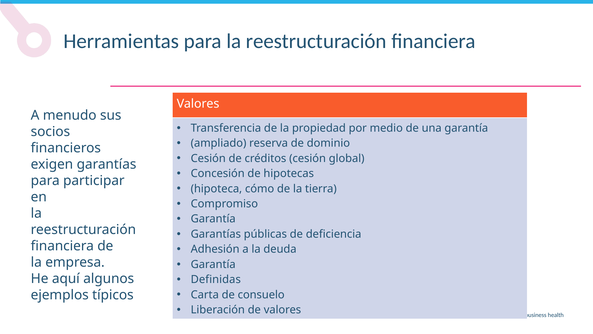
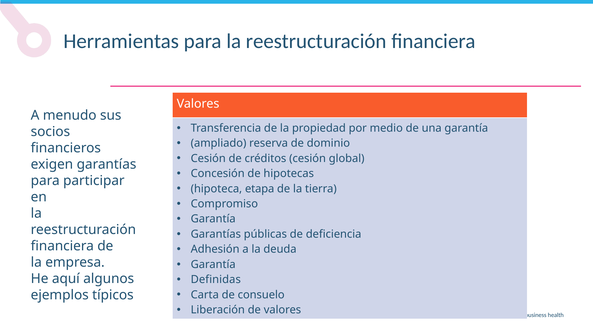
cómo: cómo -> etapa (260, 188)
